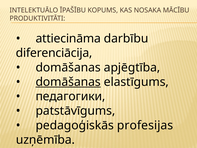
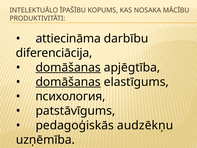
domāšanas underline: none -> present (68, 67)
педагогики: педагогики -> психология (70, 96)
profesijas: profesijas -> audzēkņu (145, 125)
